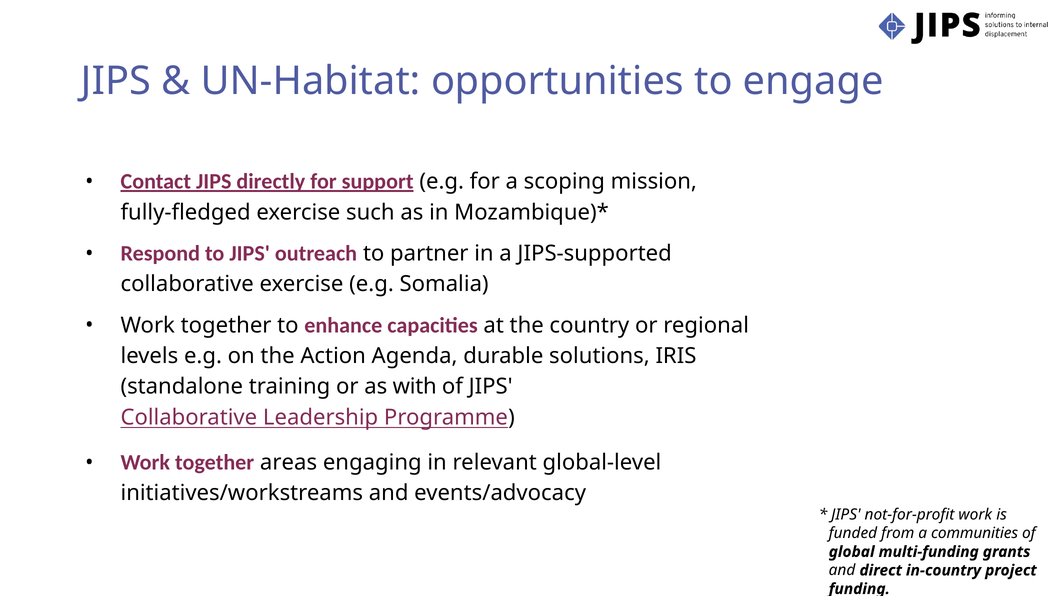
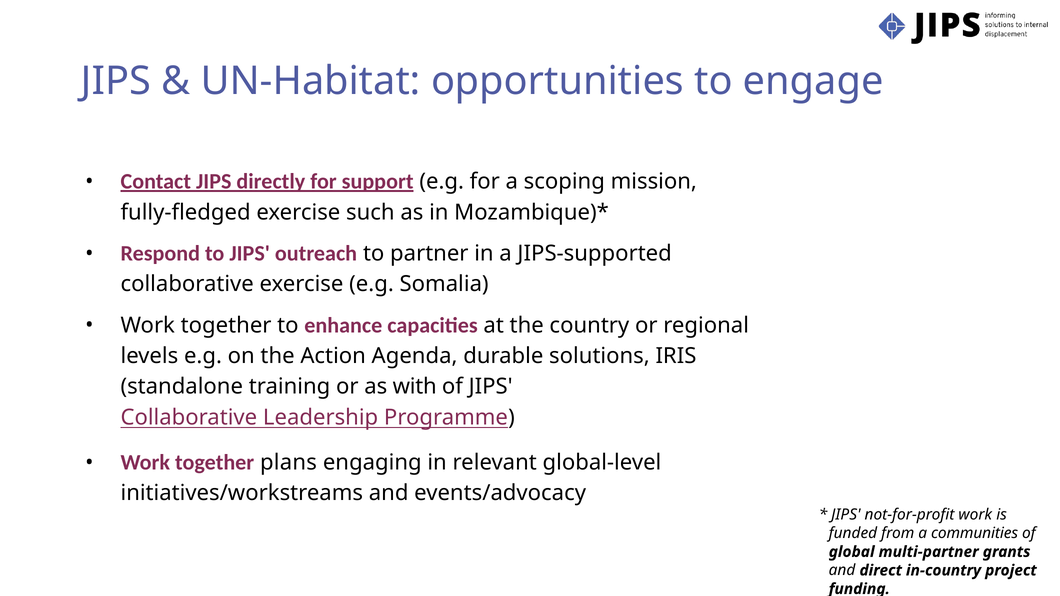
areas: areas -> plans (288, 463)
multi-funding: multi-funding -> multi-partner (929, 552)
